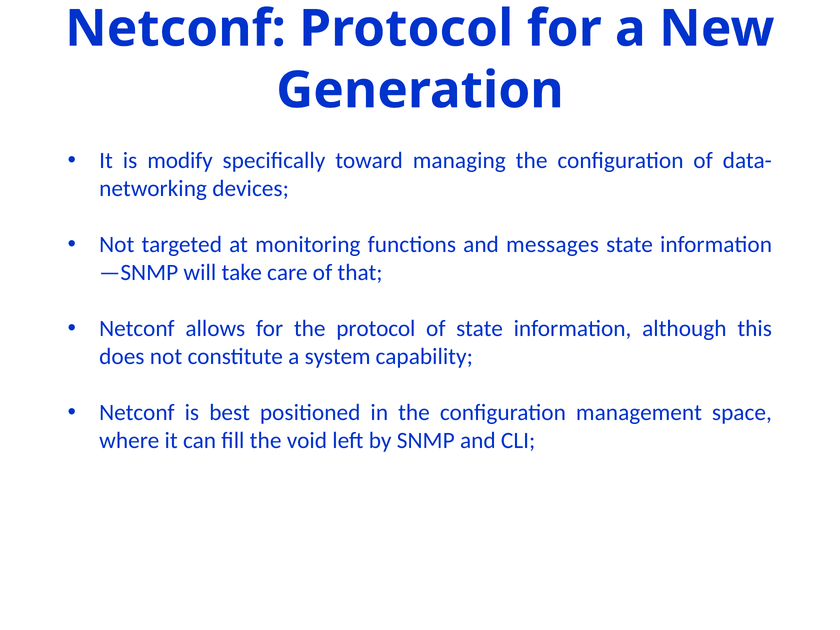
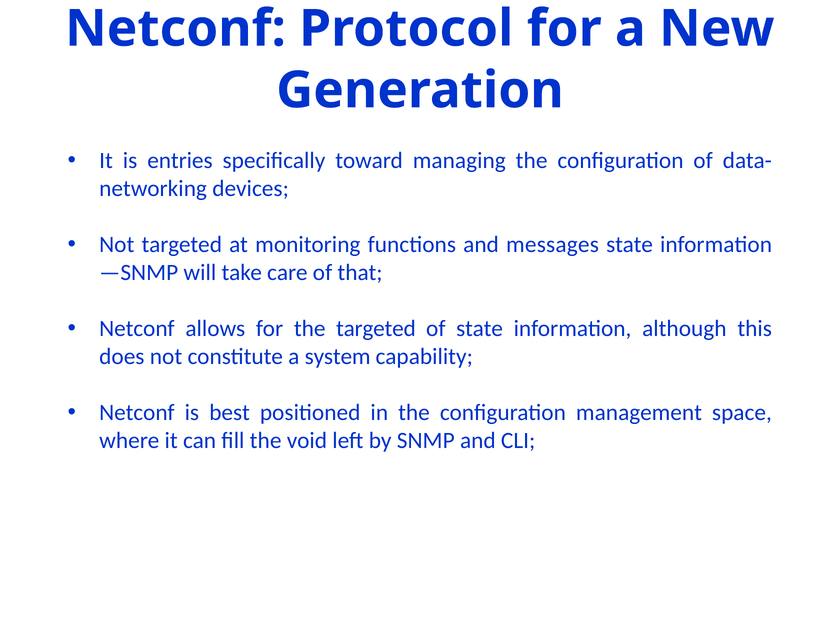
modify: modify -> entries (180, 161)
the protocol: protocol -> targeted (376, 329)
